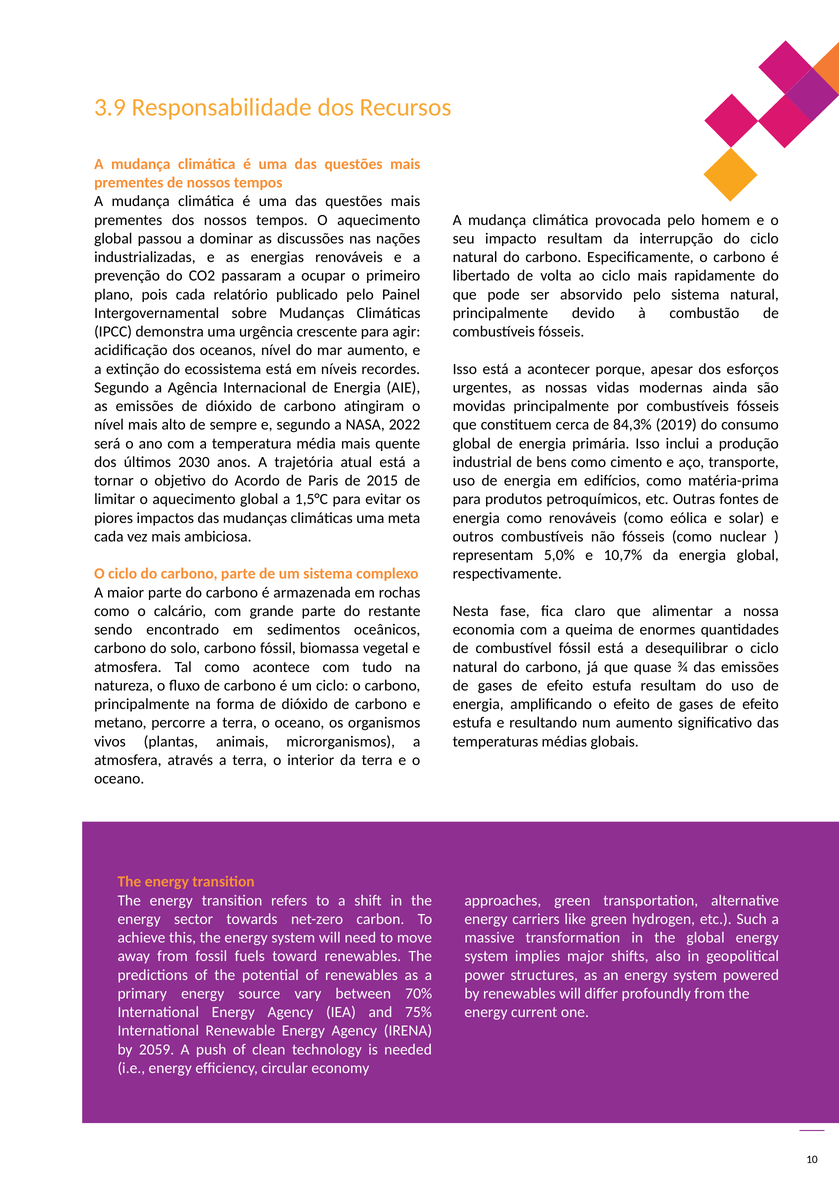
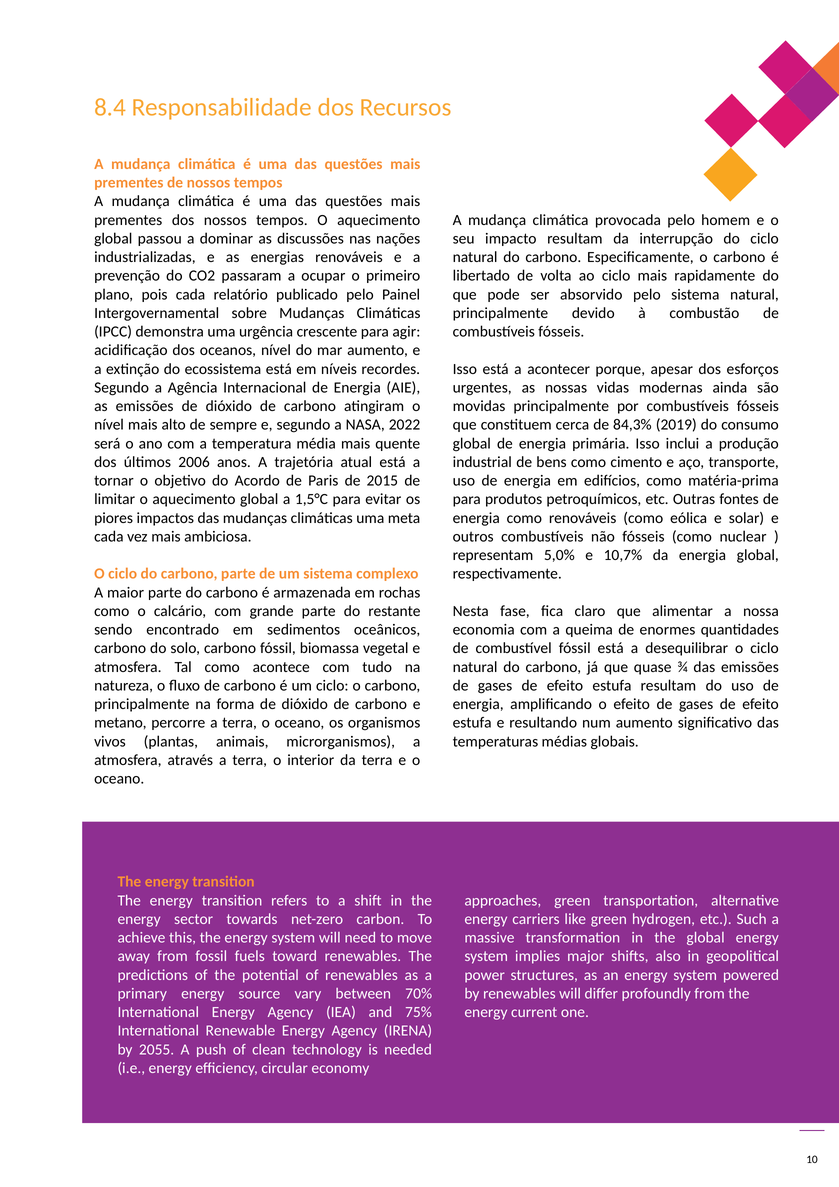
3.9: 3.9 -> 8.4 (110, 107)
2030: 2030 -> 2006 (194, 462)
2059: 2059 -> 2055 (157, 1049)
